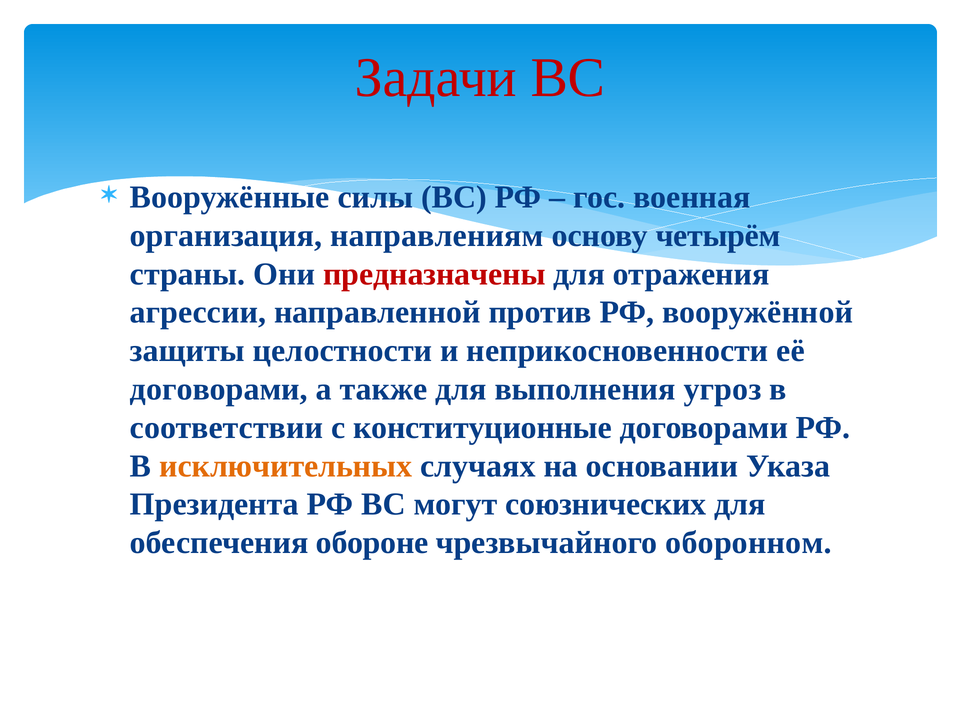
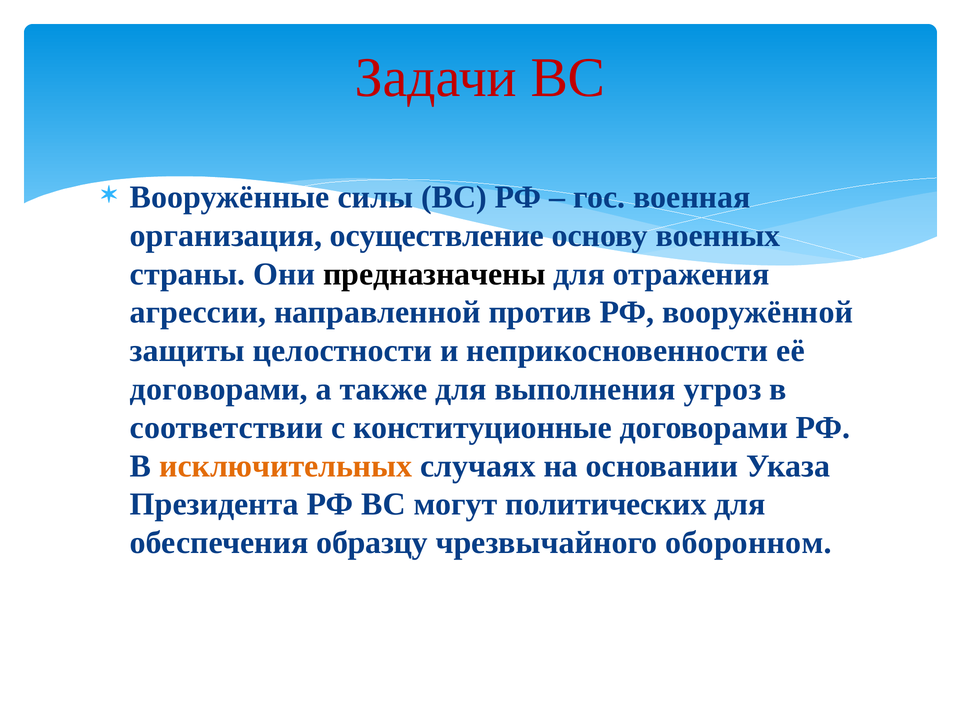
направлениям: направлениям -> осуществление (437, 236)
четырём: четырём -> военных (718, 236)
предназначены colour: red -> black (434, 274)
союзнических: союзнических -> политических (606, 504)
обороне: обороне -> образцу (372, 543)
